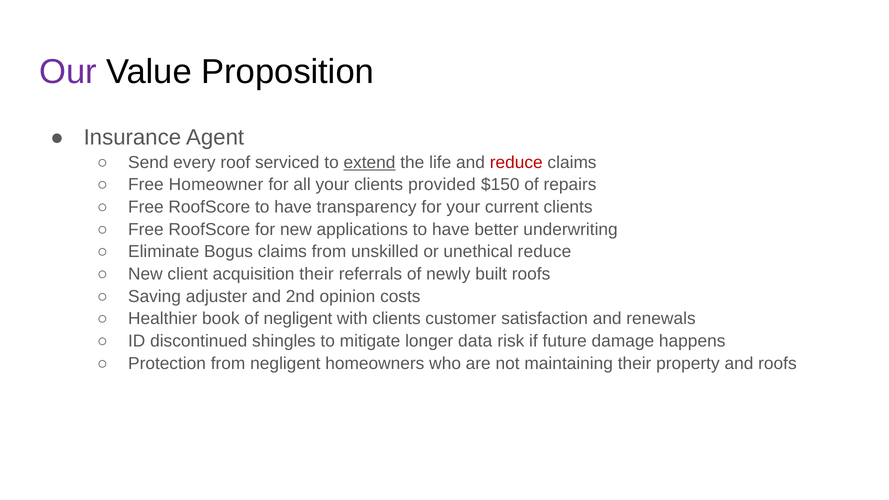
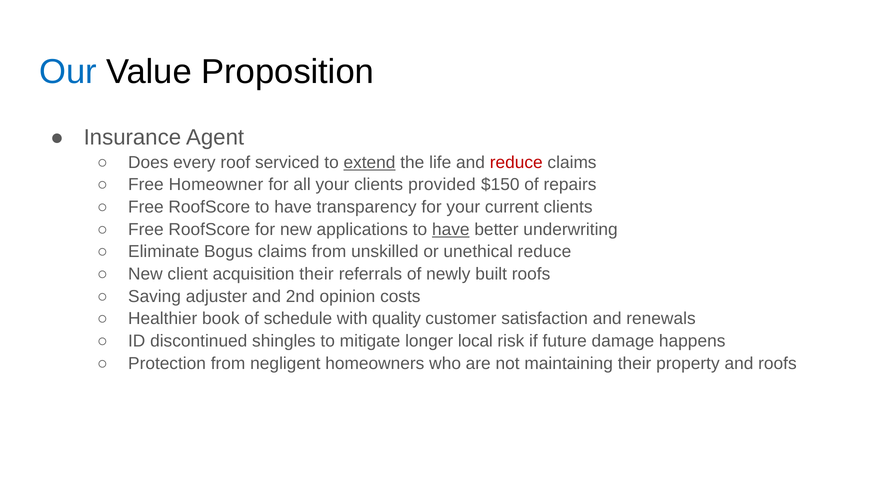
Our colour: purple -> blue (68, 72)
Send: Send -> Does (148, 162)
have underline: none -> present (451, 229)
of negligent: negligent -> schedule (298, 319)
with clients: clients -> quality (397, 319)
data: data -> local (475, 341)
